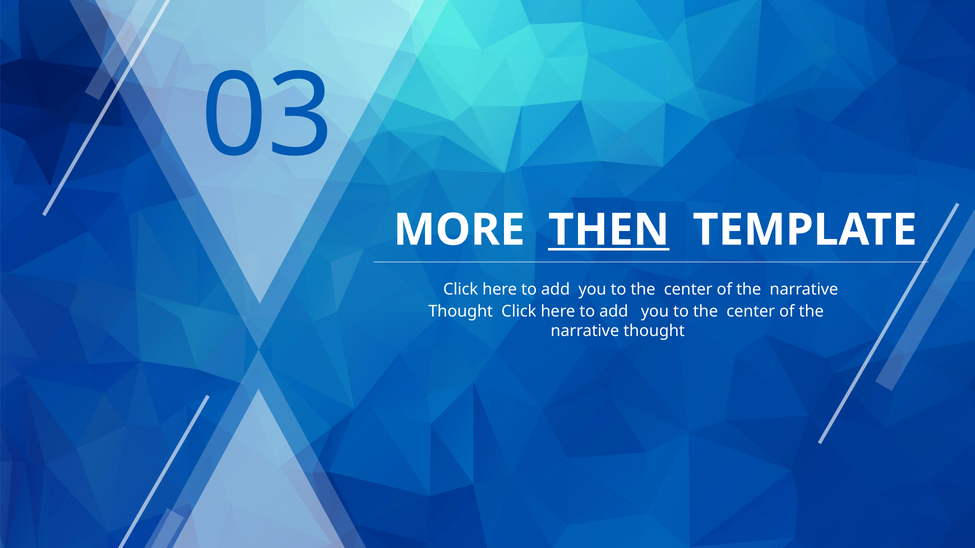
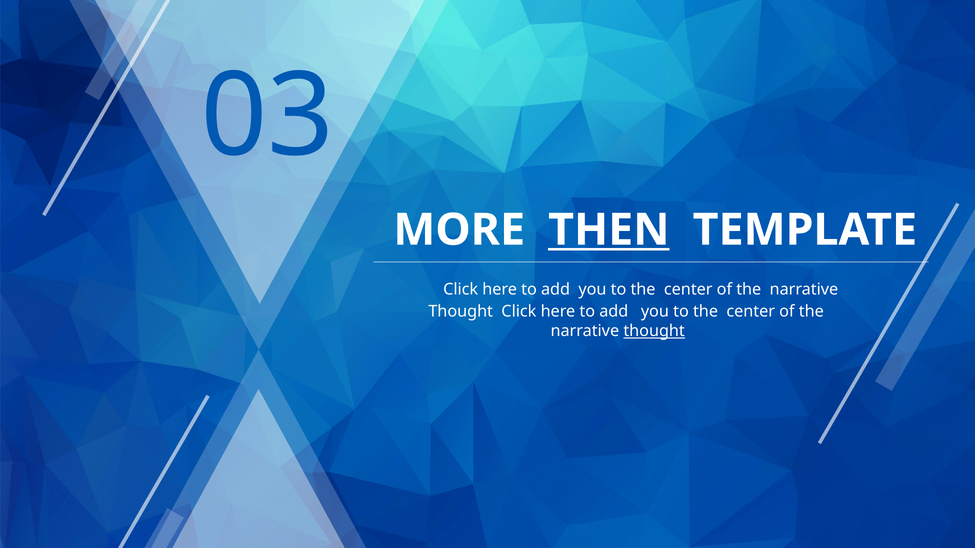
thought underline: none -> present (654, 331)
